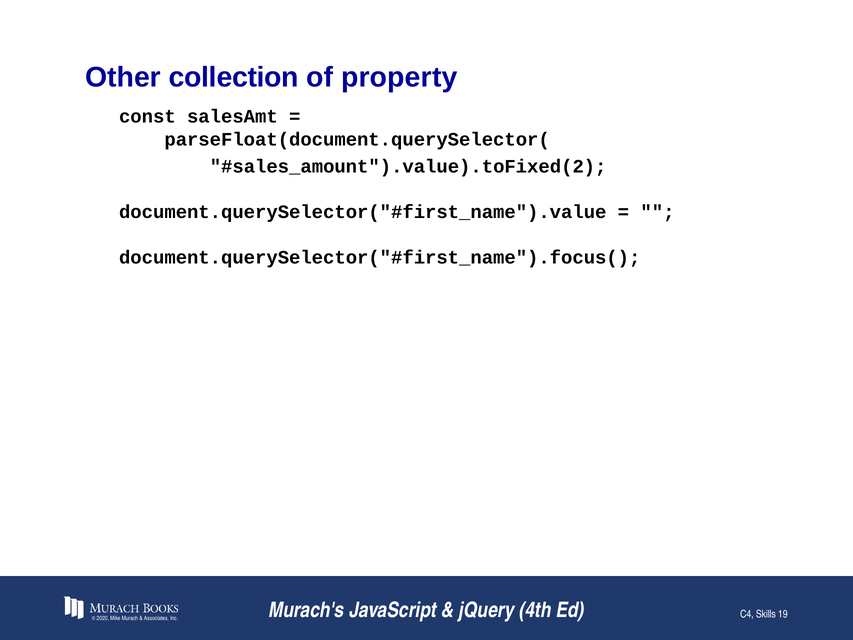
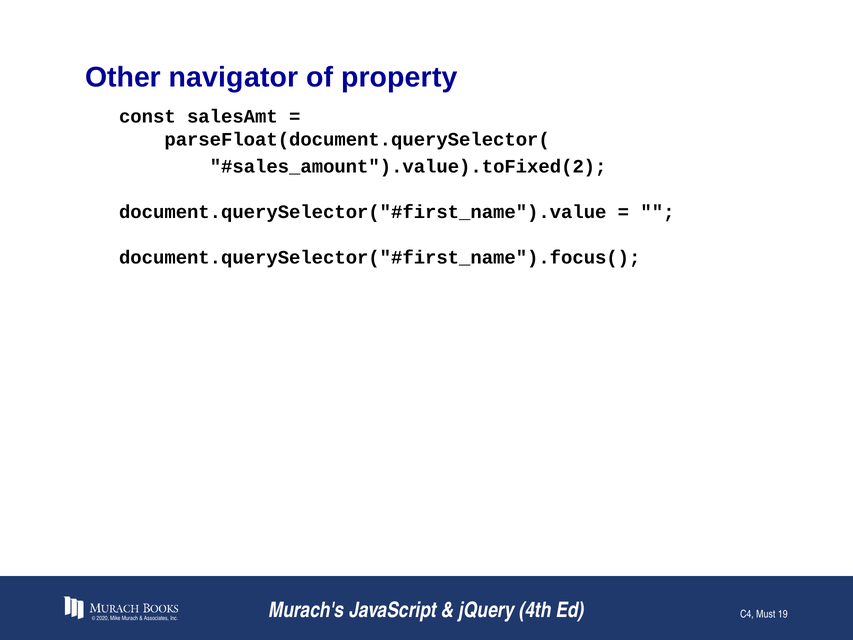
collection: collection -> navigator (234, 77)
Skills: Skills -> Must (766, 614)
